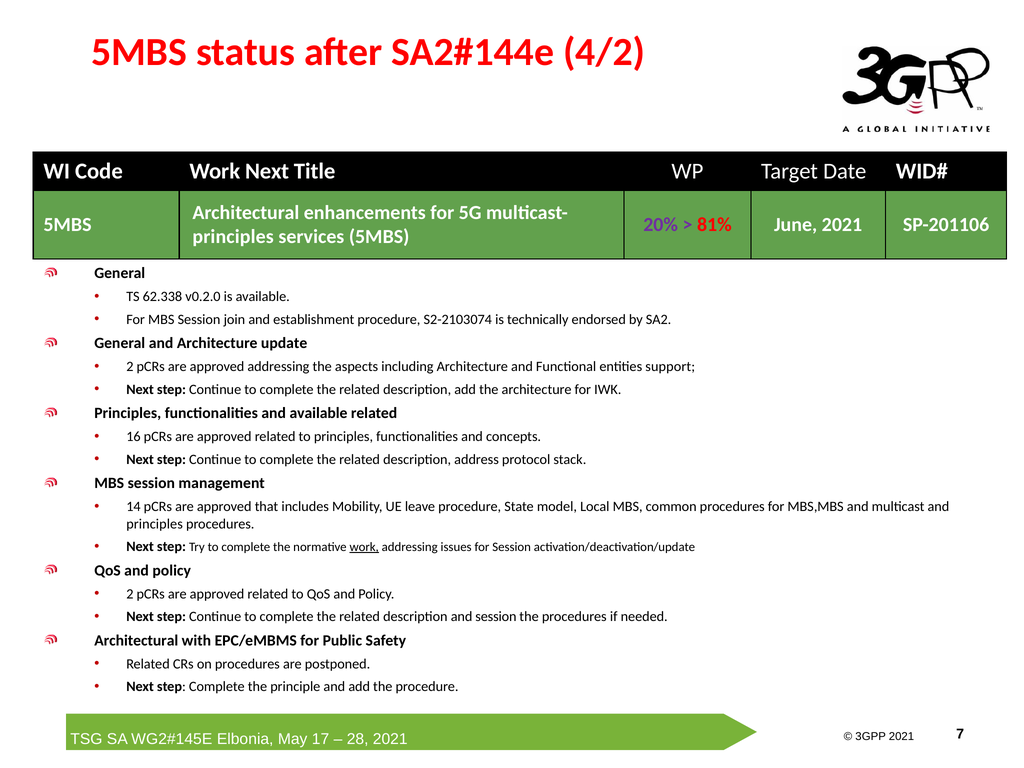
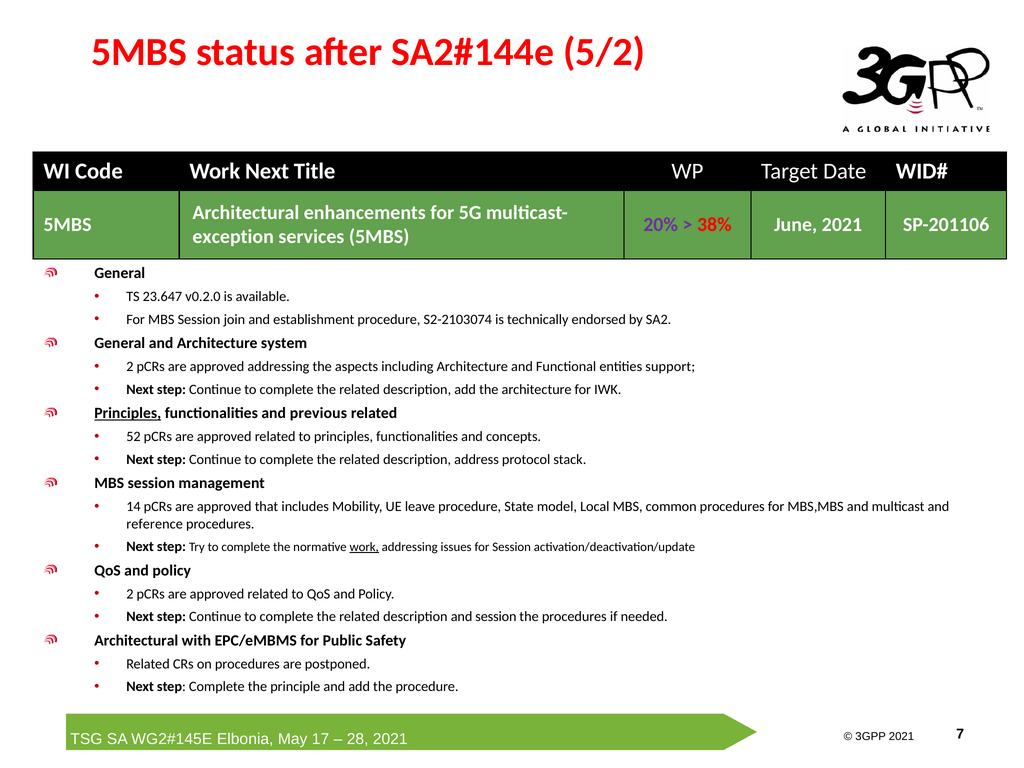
4/2: 4/2 -> 5/2 (604, 52)
81%: 81% -> 38% (714, 225)
principles: principles -> exception (233, 237)
62.338: 62.338 -> 23.647 (162, 297)
update: update -> system (284, 343)
Principles underline: none -> present (128, 413)
and available: available -> previous (318, 413)
16: 16 -> 52 (133, 437)
principles: principles -> reference (155, 524)
